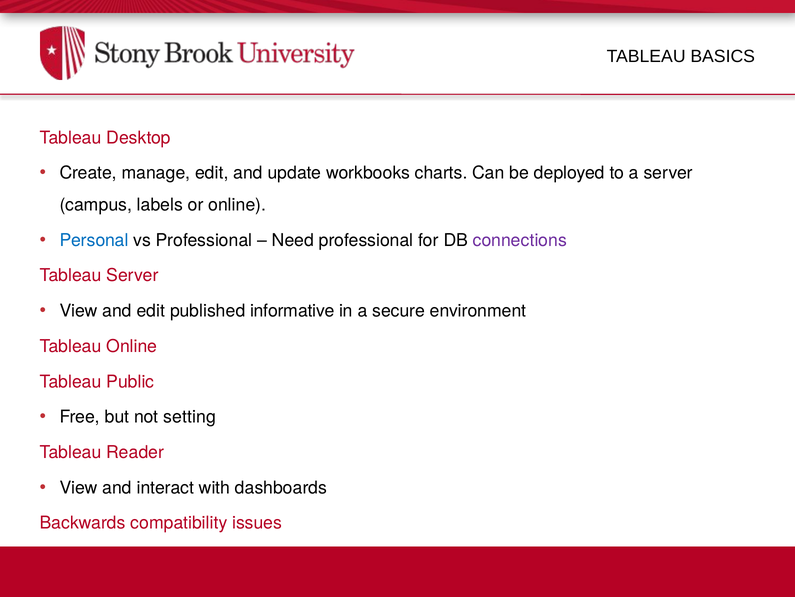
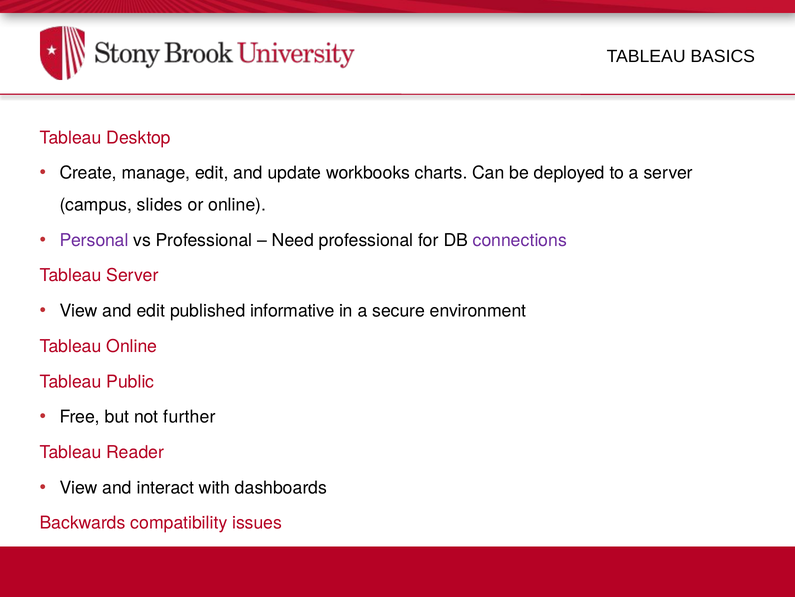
labels: labels -> slides (160, 205)
Personal colour: blue -> purple (94, 240)
setting: setting -> further (190, 417)
